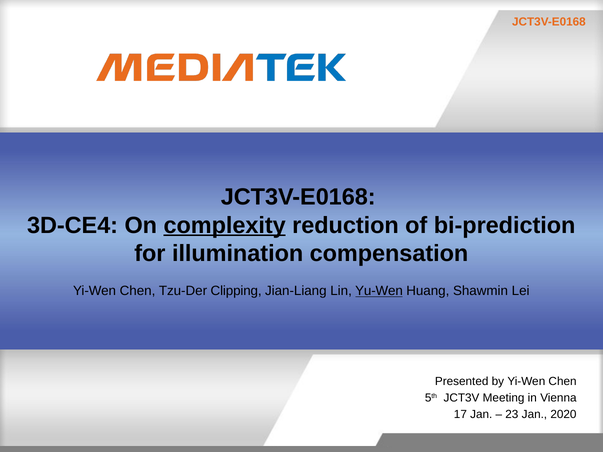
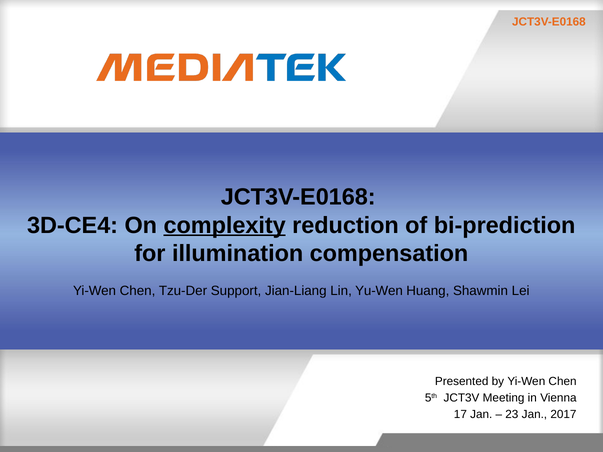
Clipping: Clipping -> Support (236, 291)
Yu-Wen underline: present -> none (379, 291)
2020: 2020 -> 2017 (563, 414)
